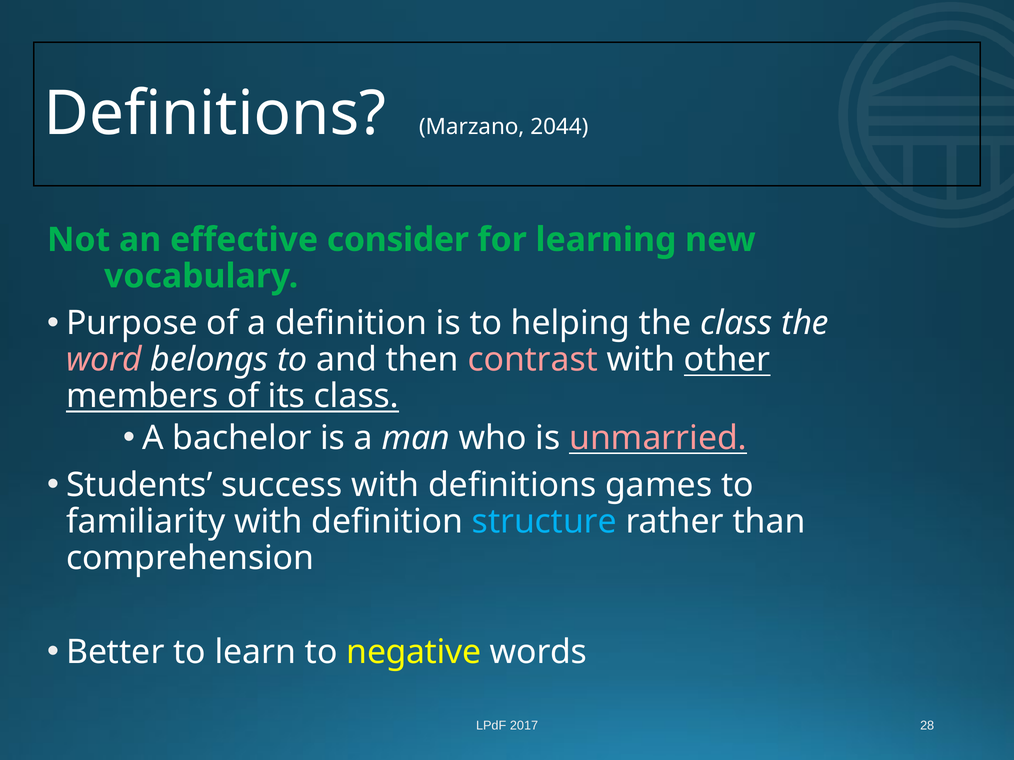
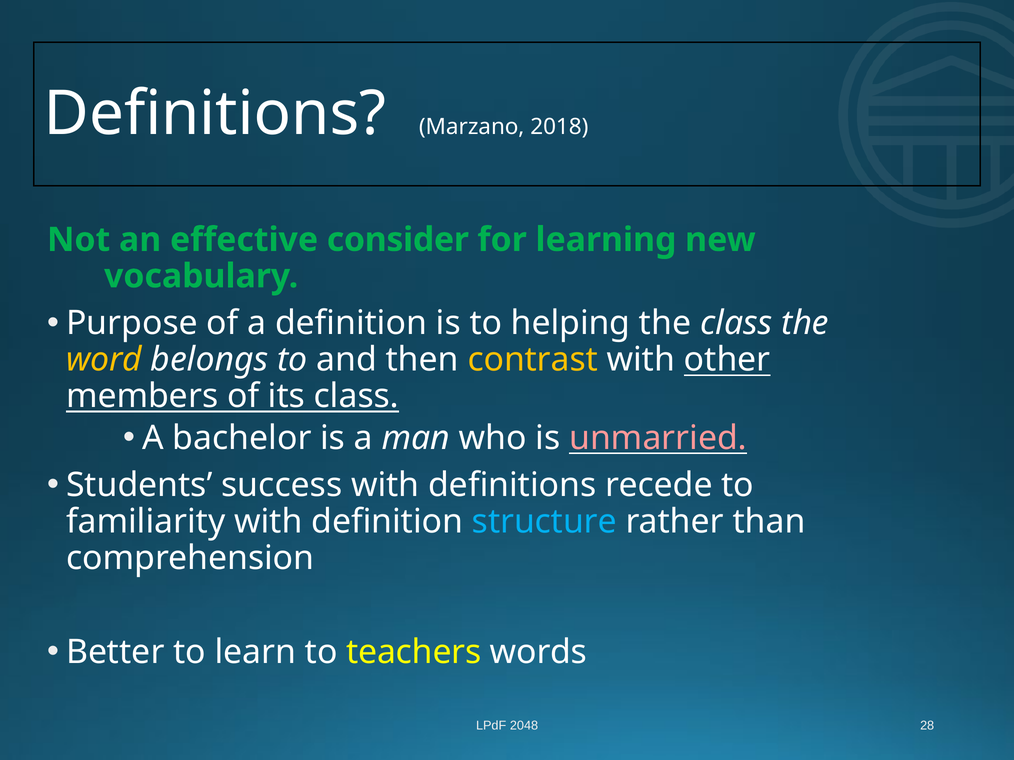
2044: 2044 -> 2018 (559, 127)
word colour: pink -> yellow (104, 360)
contrast colour: pink -> yellow (533, 360)
games: games -> recede (659, 485)
negative: negative -> teachers (414, 652)
2017: 2017 -> 2048 (524, 726)
